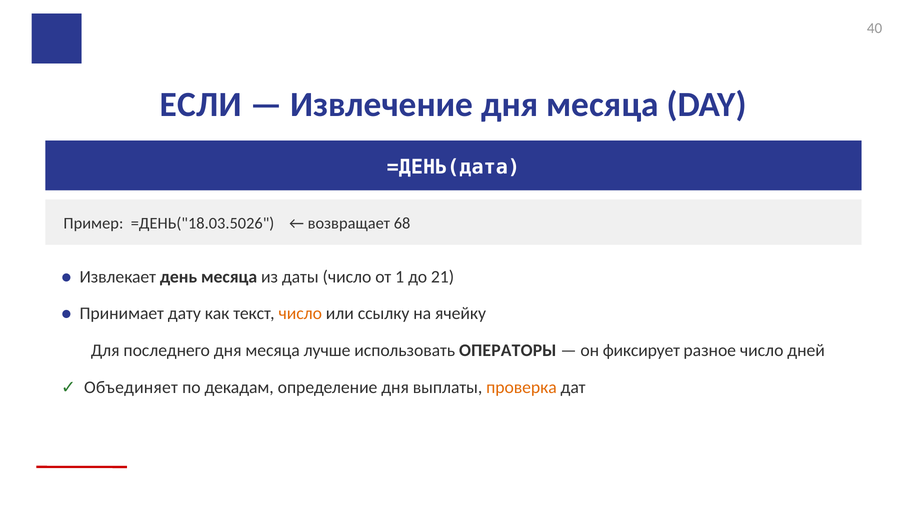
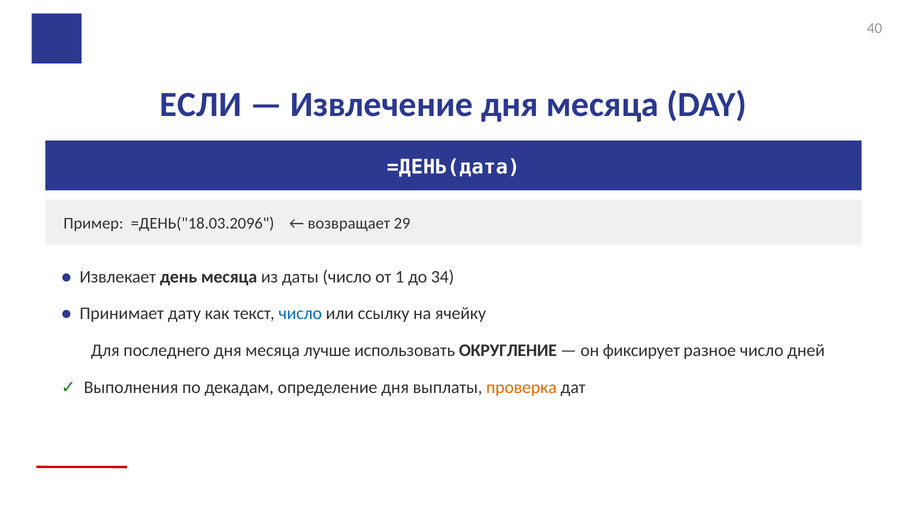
=ДЕНЬ("18.03.5026: =ДЕНЬ("18.03.5026 -> =ДЕНЬ("18.03.2096 (203, 223)
68: 68 -> 29 (402, 223)
21: 21 -> 34 (443, 277)
число colour: orange -> blue (300, 314)
ОПЕРАТОРЫ: ОПЕРАТОРЫ -> ОКРУГЛЕНИЕ (508, 351)
Объединяет: Объединяет -> Выполнения (131, 388)
